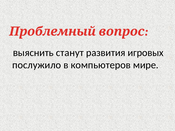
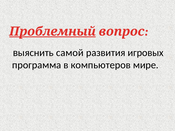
Проблемный underline: none -> present (52, 31)
станут: станут -> самой (70, 53)
послужило: послужило -> программа (37, 65)
